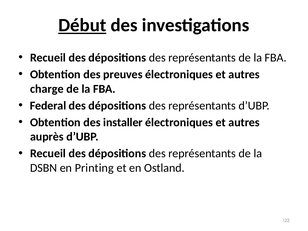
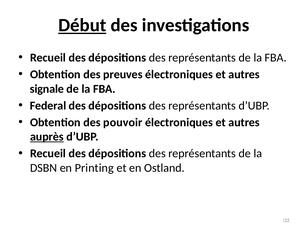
charge: charge -> signale (47, 89)
installer: installer -> pouvoir (123, 122)
auprès underline: none -> present (47, 137)
